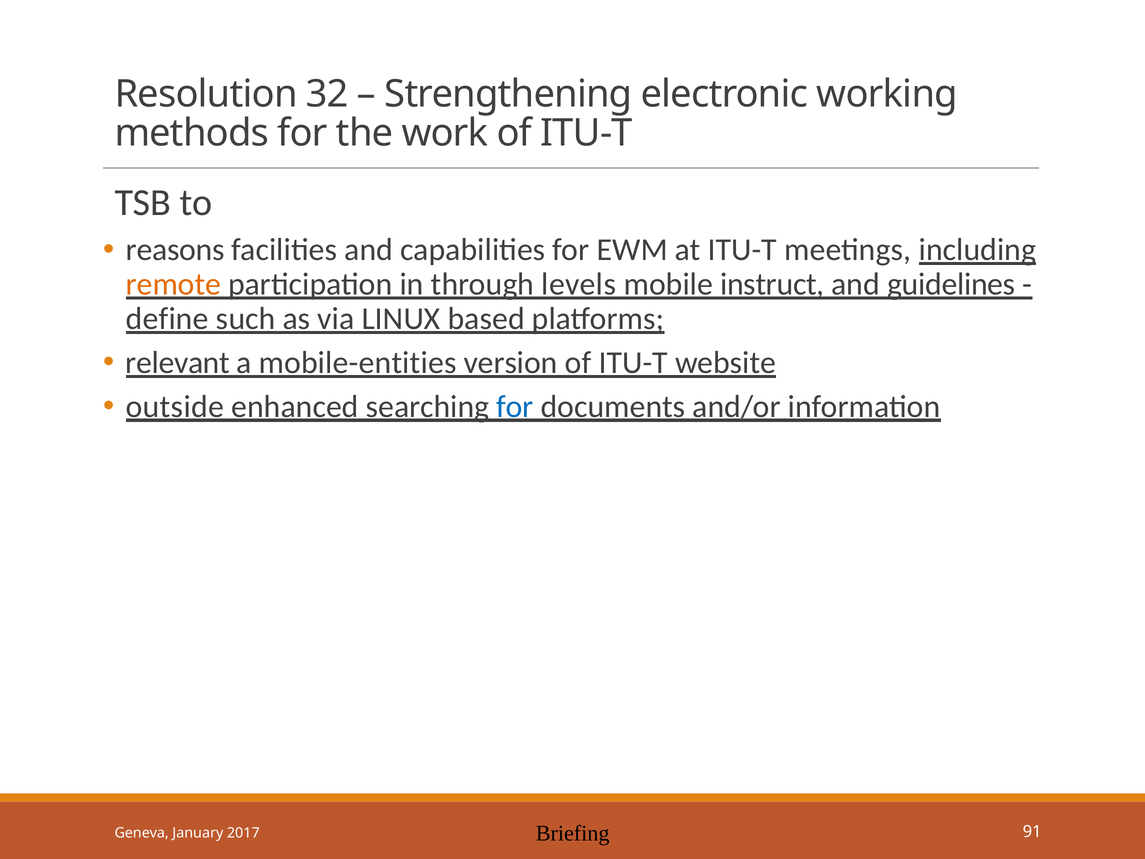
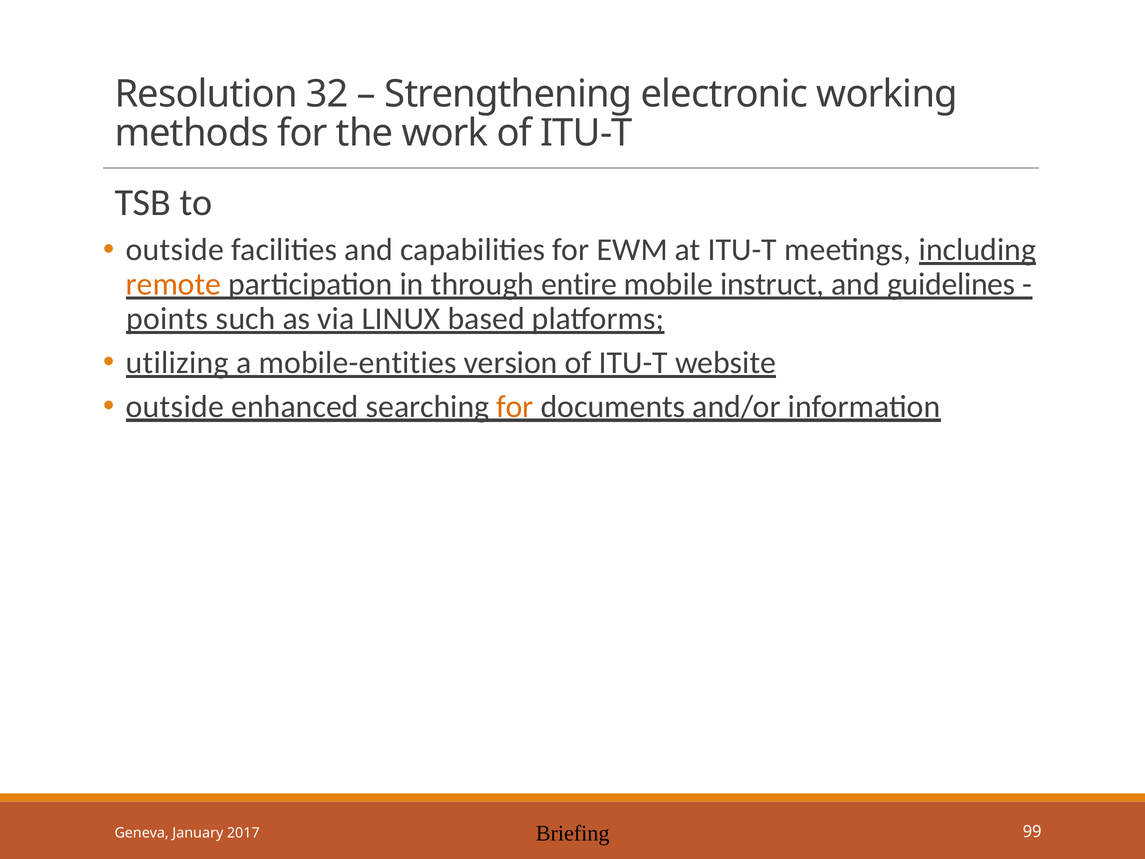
reasons: reasons -> outside (175, 250)
levels: levels -> entire (579, 284)
define: define -> points (167, 319)
relevant: relevant -> utilizing (177, 363)
for colour: blue -> orange (515, 406)
91: 91 -> 99 (1032, 832)
